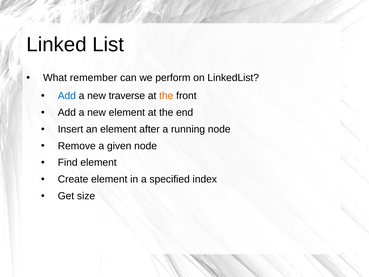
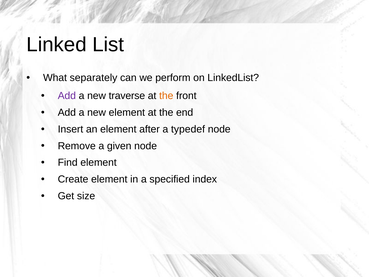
remember: remember -> separately (94, 78)
Add colour: blue -> purple (67, 96)
running: running -> typedef (188, 129)
